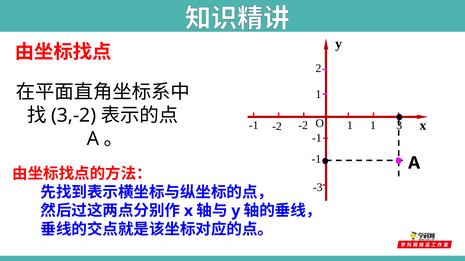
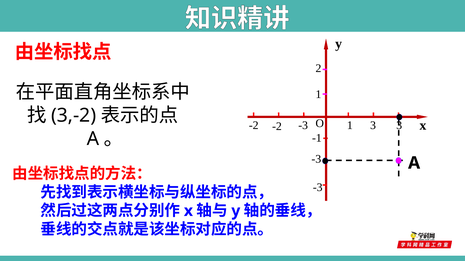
1 1: 1 -> 3 (373, 126)
-1: -1 -> -2 (254, 126)
-2: -2 -> -3 (303, 126)
-1: -1 -> -3 (316, 159)
